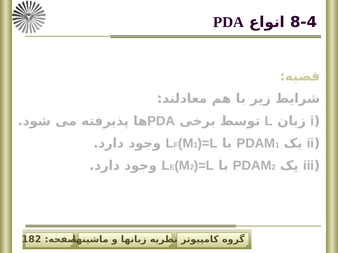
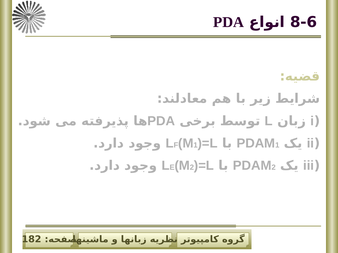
8-4: 8-4 -> 8-6 (304, 22)
